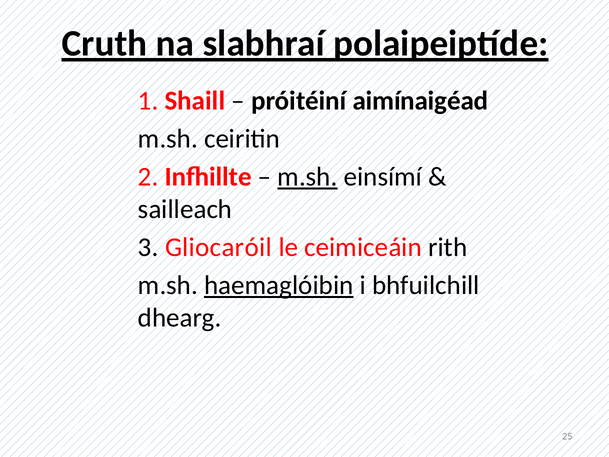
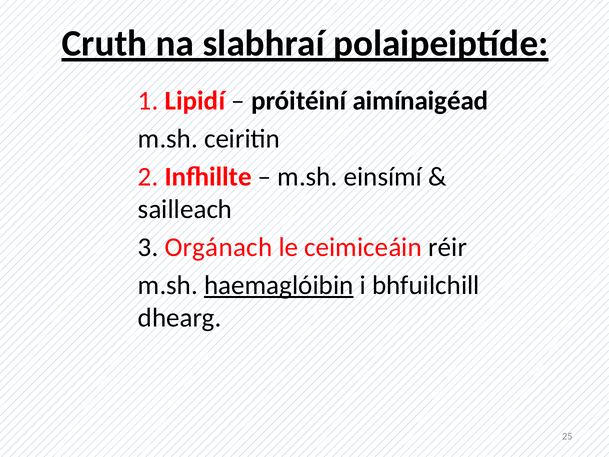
Shaill: Shaill -> Lipidí (195, 101)
m.sh underline: present -> none (307, 177)
Gliocaróil: Gliocaróil -> Orgánach (218, 247)
rith: rith -> réir (448, 247)
